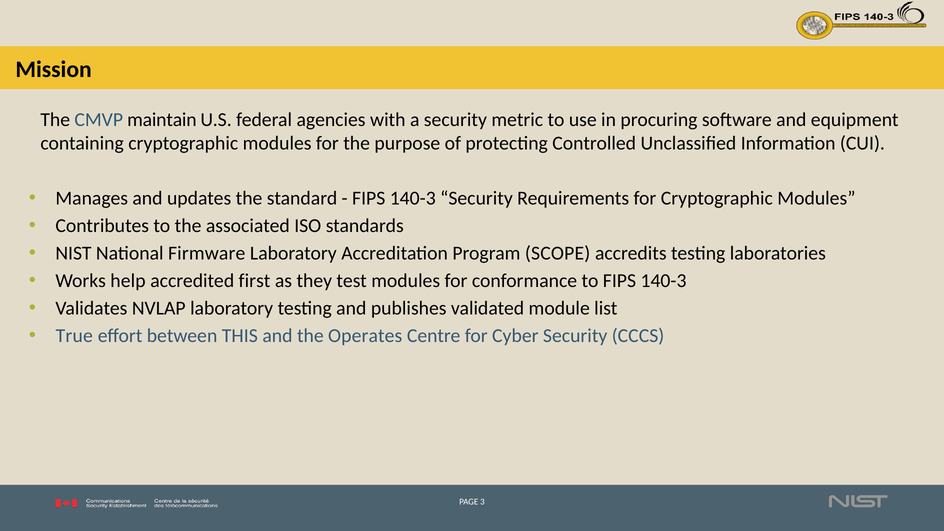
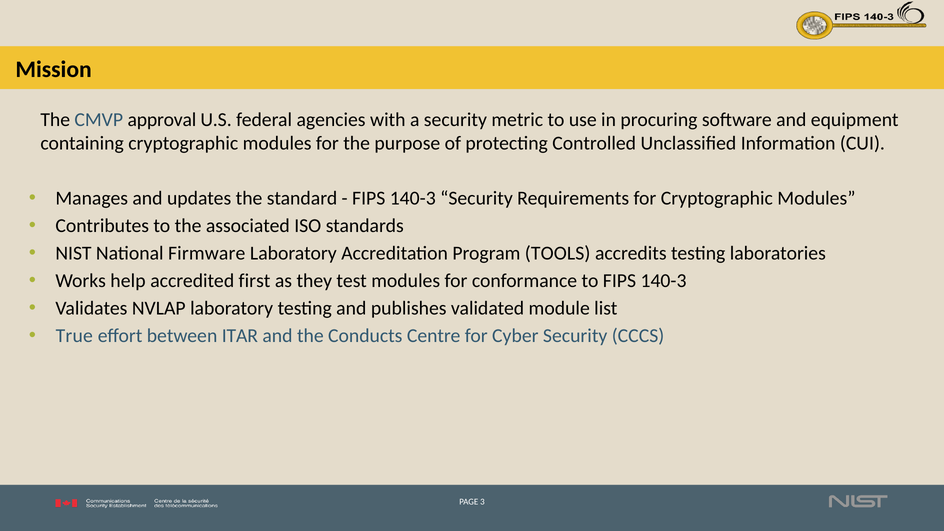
maintain: maintain -> approval (162, 120)
SCOPE: SCOPE -> TOOLS (558, 253)
THIS: THIS -> ITAR (240, 336)
Operates: Operates -> Conducts (365, 336)
